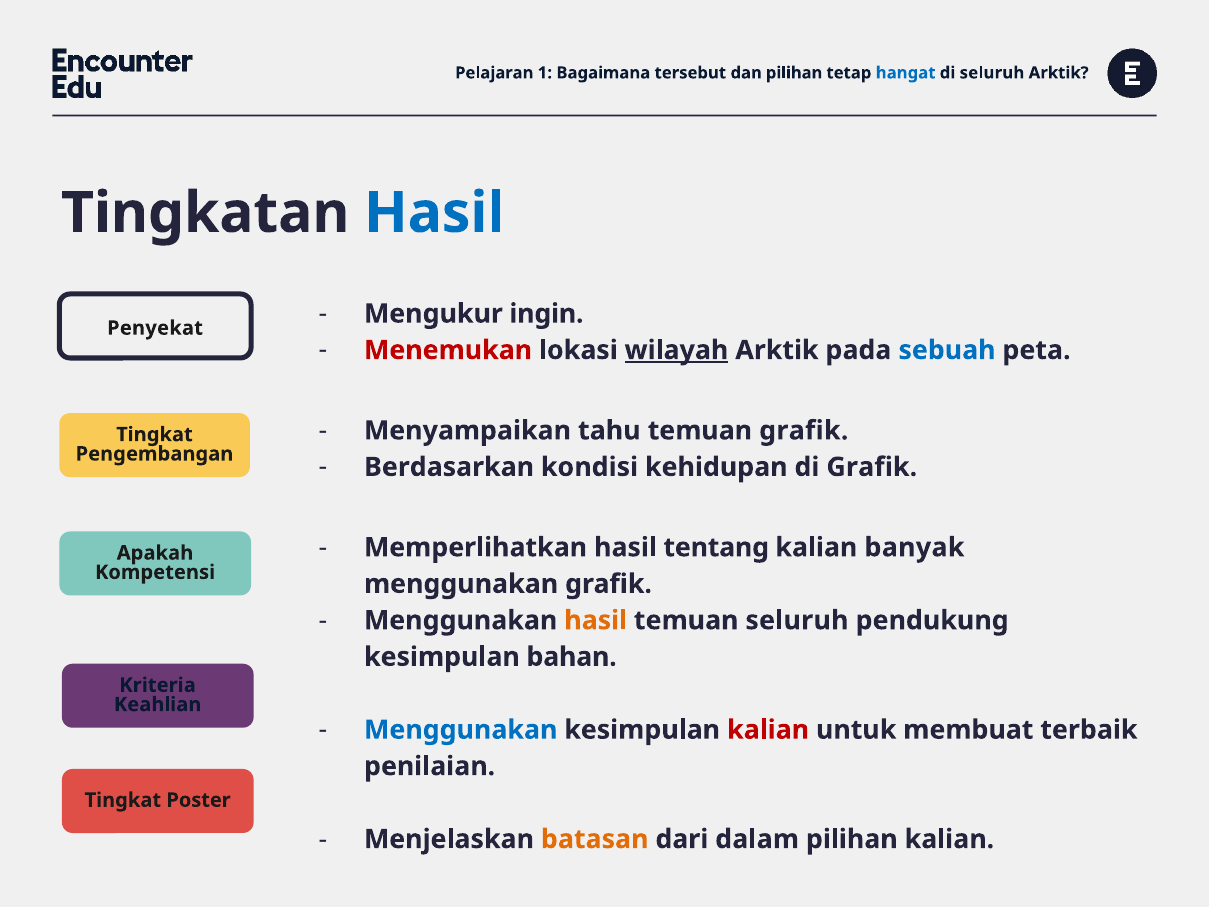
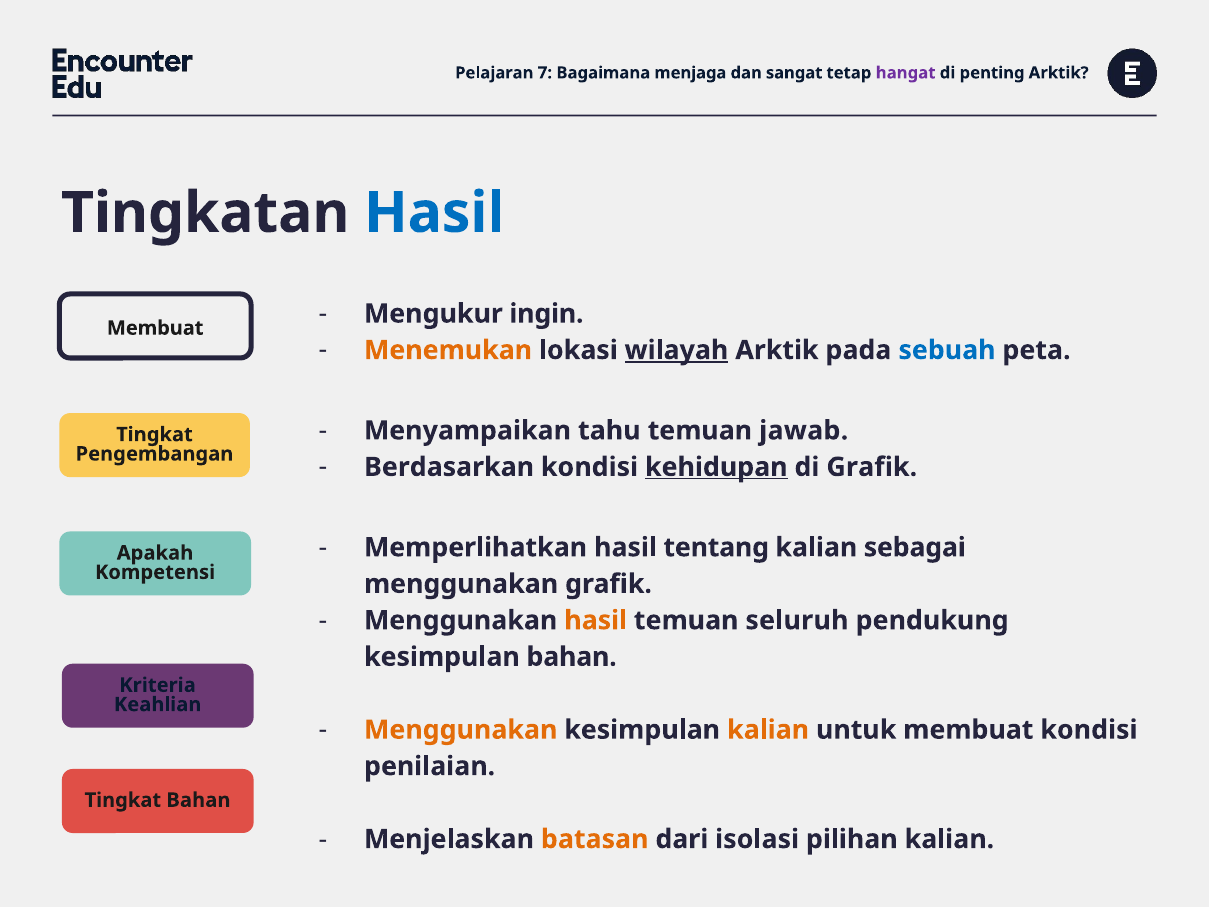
1: 1 -> 7 (545, 73)
tersebut: tersebut -> menjaga (690, 73)
dan pilihan: pilihan -> sangat (794, 73)
hangat colour: blue -> purple (906, 73)
di seluruh: seluruh -> penting (992, 73)
Penyekat: Penyekat -> Membuat (155, 328)
Menemukan colour: red -> orange (448, 350)
temuan grafik: grafik -> jawab (804, 430)
kehidupan underline: none -> present (716, 467)
banyak: banyak -> sebagai (915, 547)
Menggunakan colour: blue -> orange (461, 730)
kalian colour: red -> orange (768, 730)
membuat terbaik: terbaik -> kondisi (1089, 730)
Tingkat Poster: Poster -> Bahan (198, 800)
dalam: dalam -> isolasi (757, 839)
